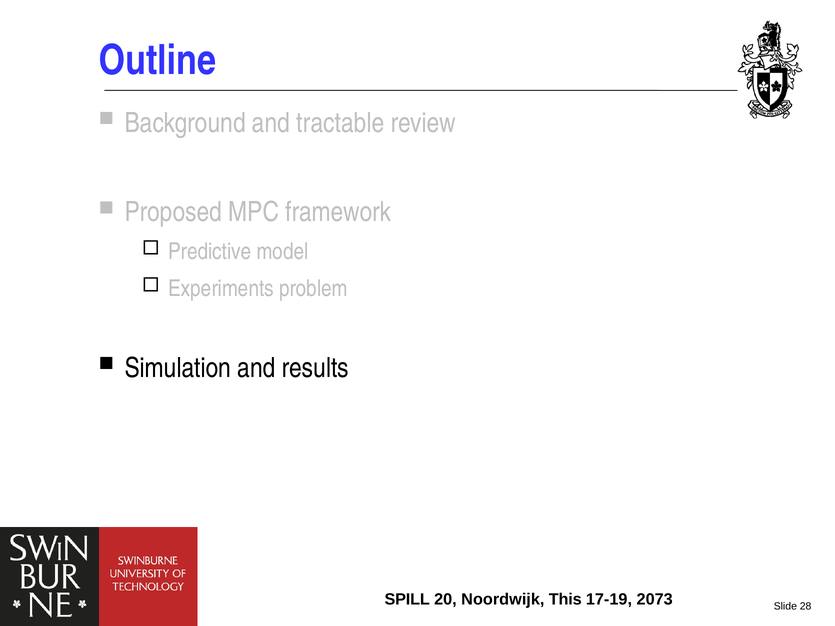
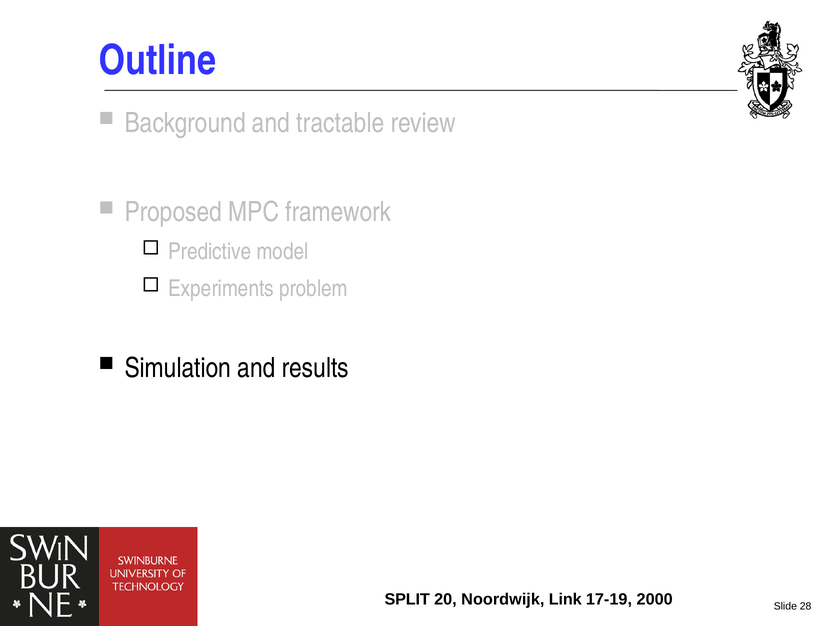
SPILL: SPILL -> SPLIT (407, 599)
This: This -> Link (565, 599)
2073: 2073 -> 2000 (655, 599)
